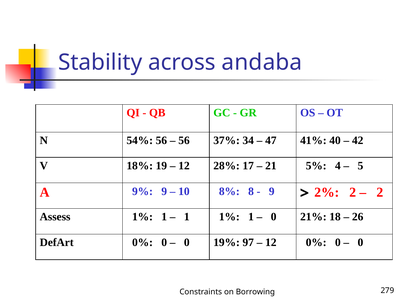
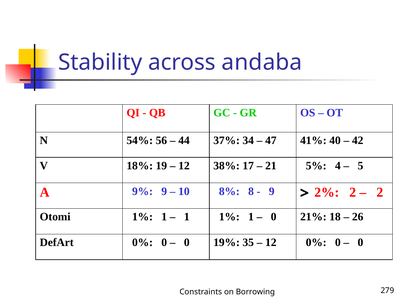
56: 56 -> 44 (184, 141)
28%: 28% -> 38% (227, 166)
Assess: Assess -> Otomi (55, 217)
97: 97 -> 35 (248, 243)
